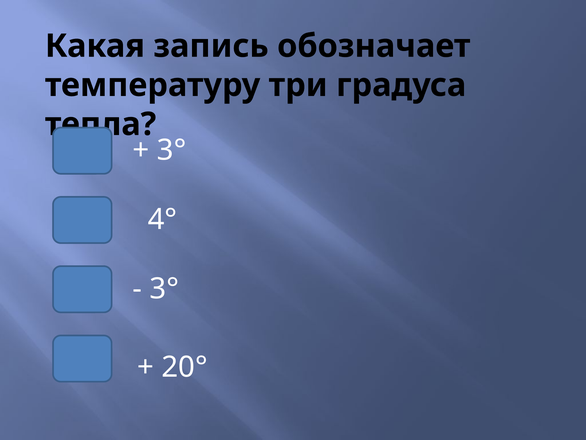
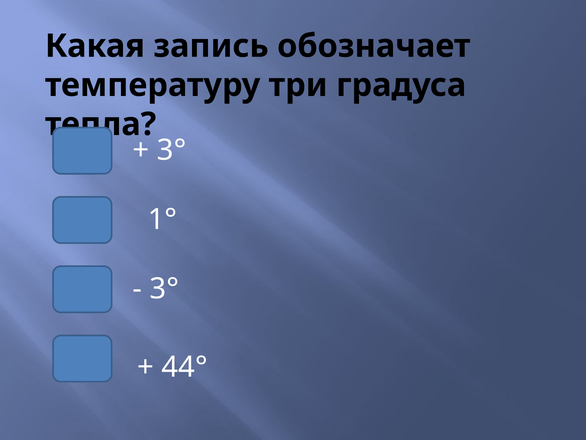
4°: 4° -> 1° (162, 219)
20°: 20° -> 44° (185, 367)
